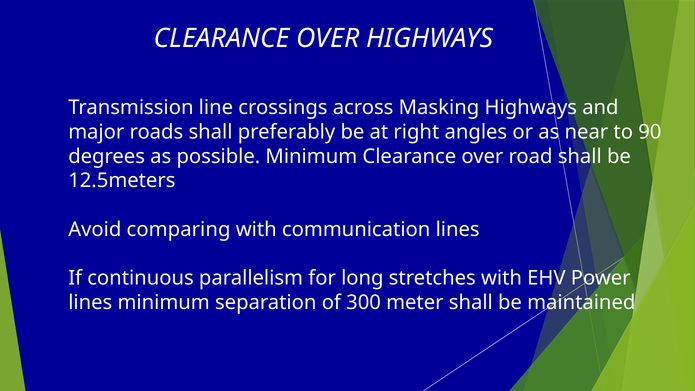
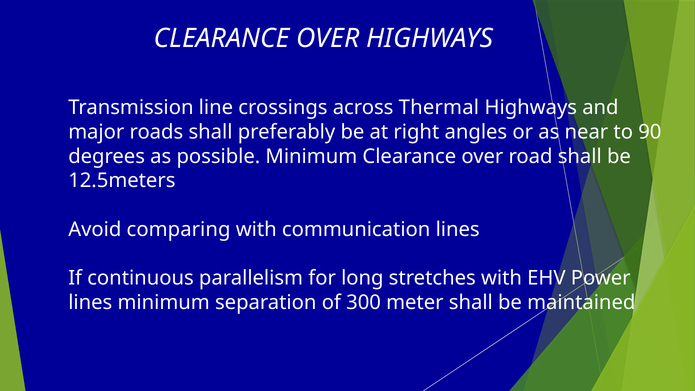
Masking: Masking -> Thermal (439, 108)
